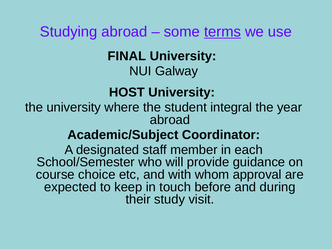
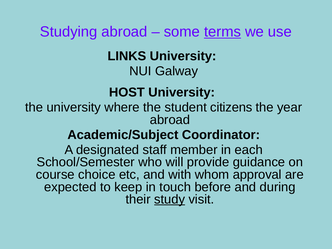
FINAL: FINAL -> LINKS (127, 56)
integral: integral -> citizens (231, 107)
study underline: none -> present (170, 199)
